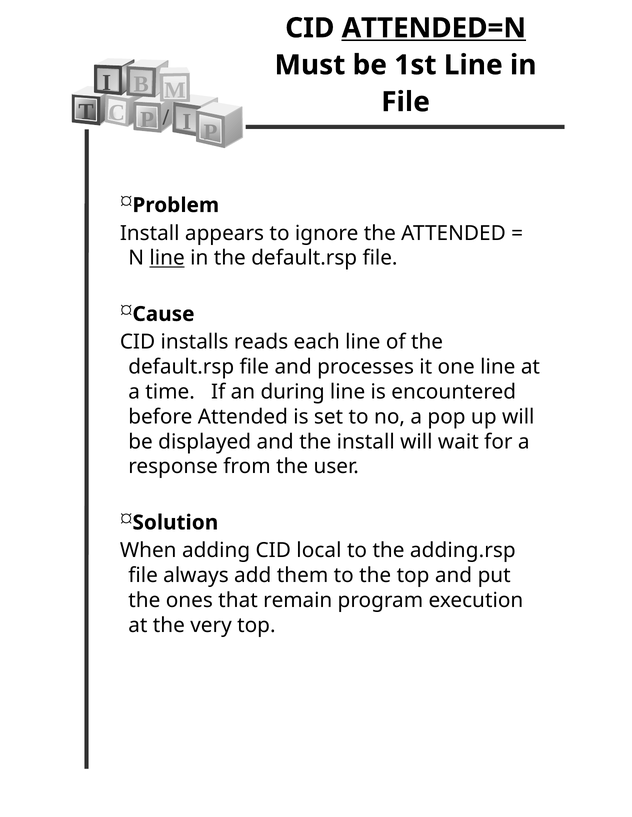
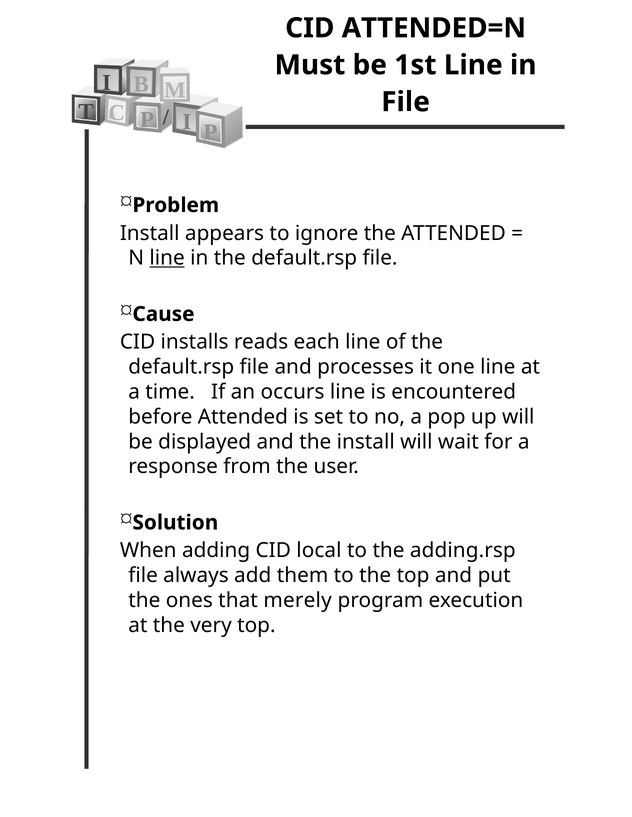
ATTENDED=N underline: present -> none (434, 28)
during: during -> occurs (293, 392)
remain: remain -> merely (298, 601)
